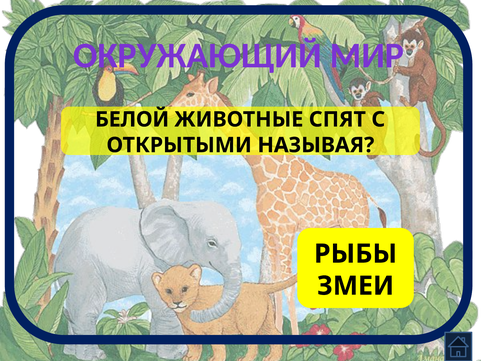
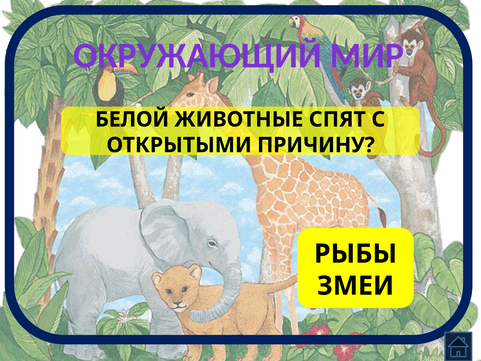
НАЗЫВАЯ: НАЗЫВАЯ -> ПРИЧИНУ (316, 145)
